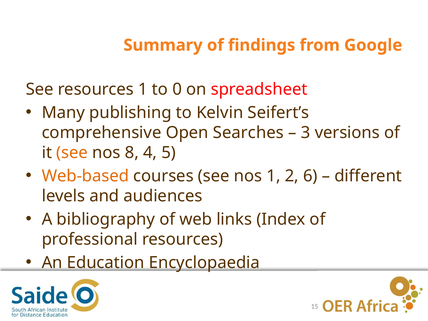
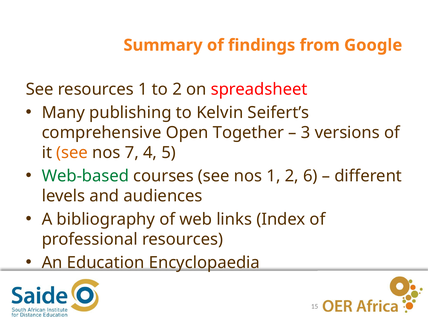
to 0: 0 -> 2 (177, 89)
Searches: Searches -> Together (248, 133)
8: 8 -> 7 (132, 153)
Web-based colour: orange -> green (85, 176)
